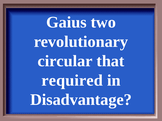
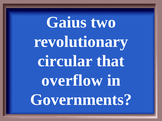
required: required -> overflow (72, 81)
Disadvantage: Disadvantage -> Governments (81, 100)
